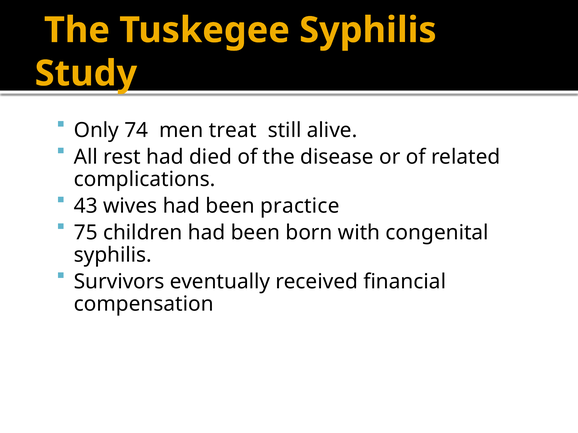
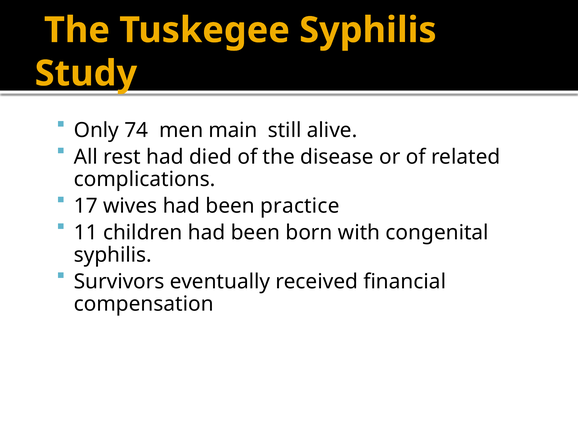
treat: treat -> main (233, 131)
43: 43 -> 17 (86, 206)
75: 75 -> 11 (86, 233)
